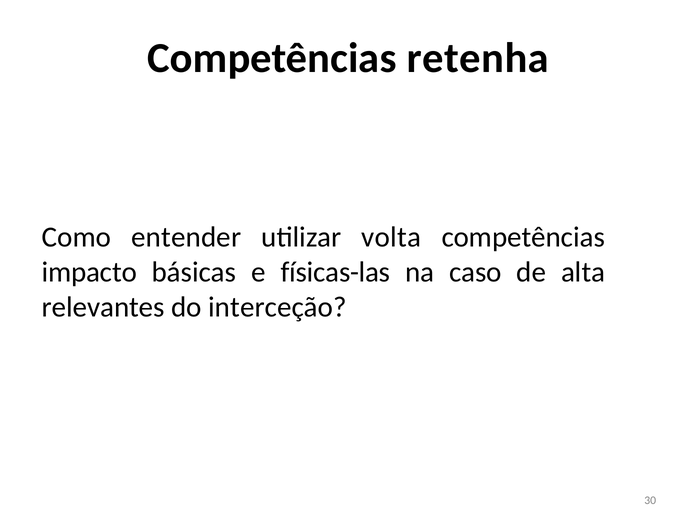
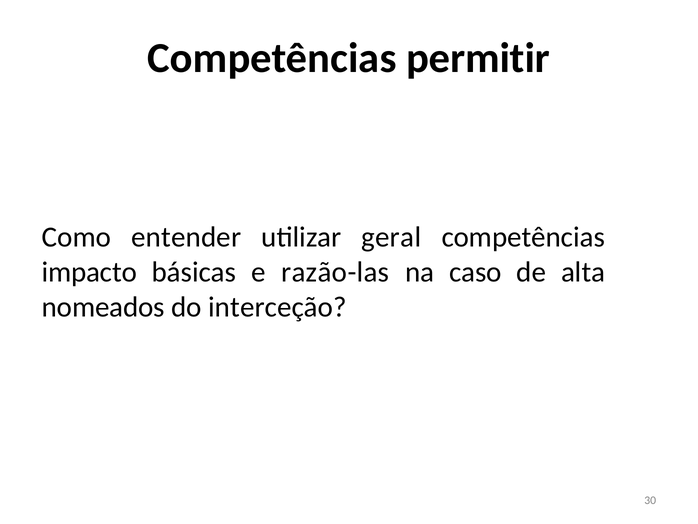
retenha: retenha -> permitir (478, 58)
volta: volta -> geral (391, 237)
físicas-las: físicas-las -> razão-las (335, 272)
relevantes: relevantes -> nomeados (103, 307)
